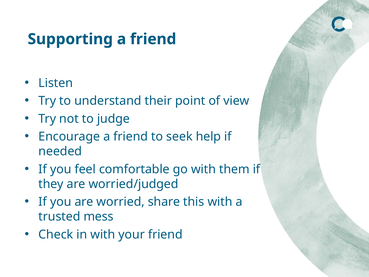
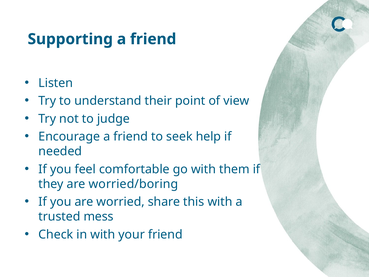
worried/judged: worried/judged -> worried/boring (133, 184)
